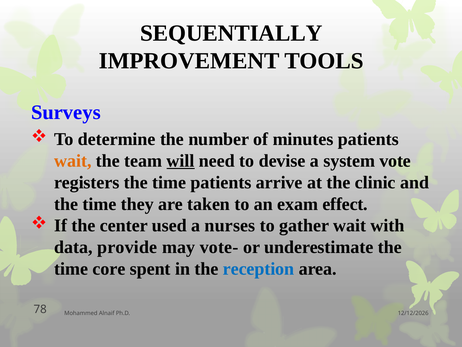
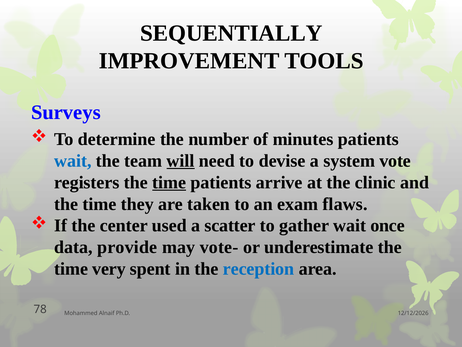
wait colour: orange -> blue (73, 161)
time underline: none -> present (169, 182)
effect: effect -> flaws (345, 204)
nurses: nurses -> scatter (230, 225)
with: with -> once (388, 225)
core: core -> very (109, 269)
